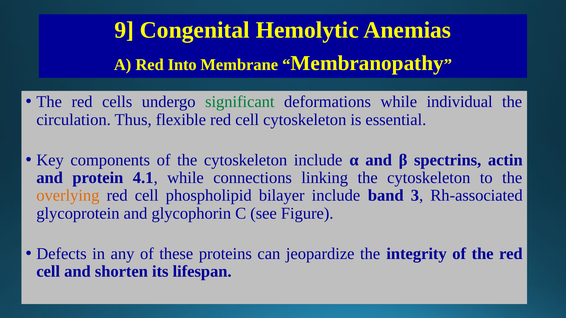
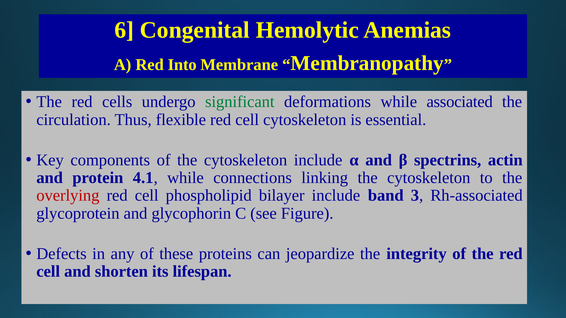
9: 9 -> 6 (124, 30)
individual: individual -> associated (460, 102)
overlying colour: orange -> red (68, 196)
